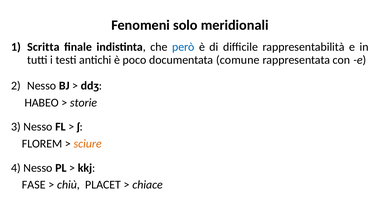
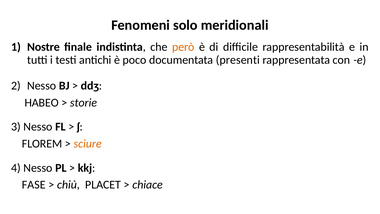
Scritta: Scritta -> Nostre (43, 47)
però colour: blue -> orange (183, 47)
comune: comune -> presenti (238, 60)
